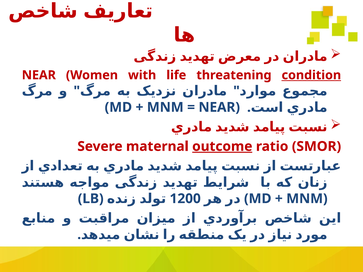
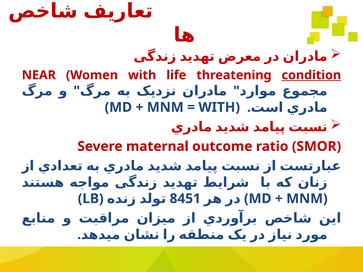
NEAR: NEAR -> WITH (217, 107)
outcome underline: present -> none (222, 147)
1200: 1200 -> 8451 (185, 199)
